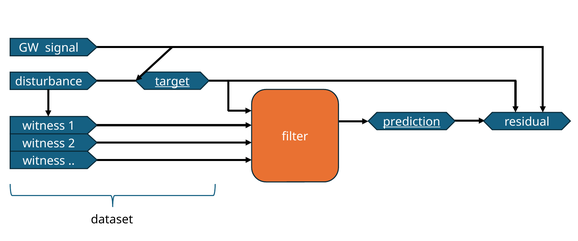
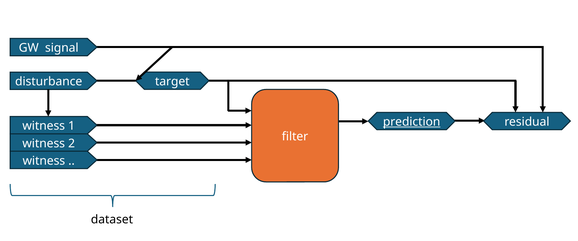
target underline: present -> none (172, 81)
